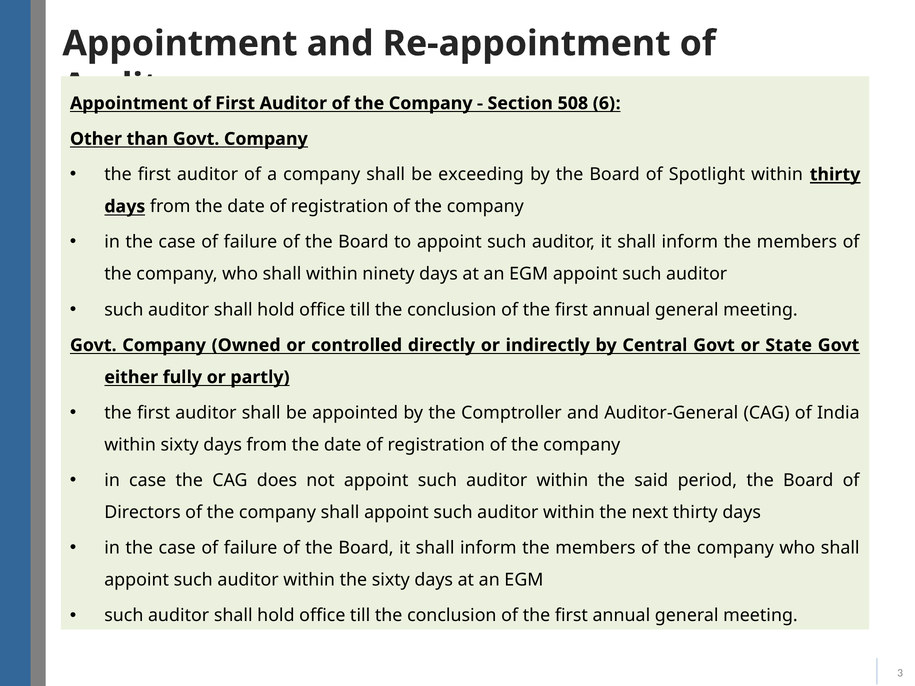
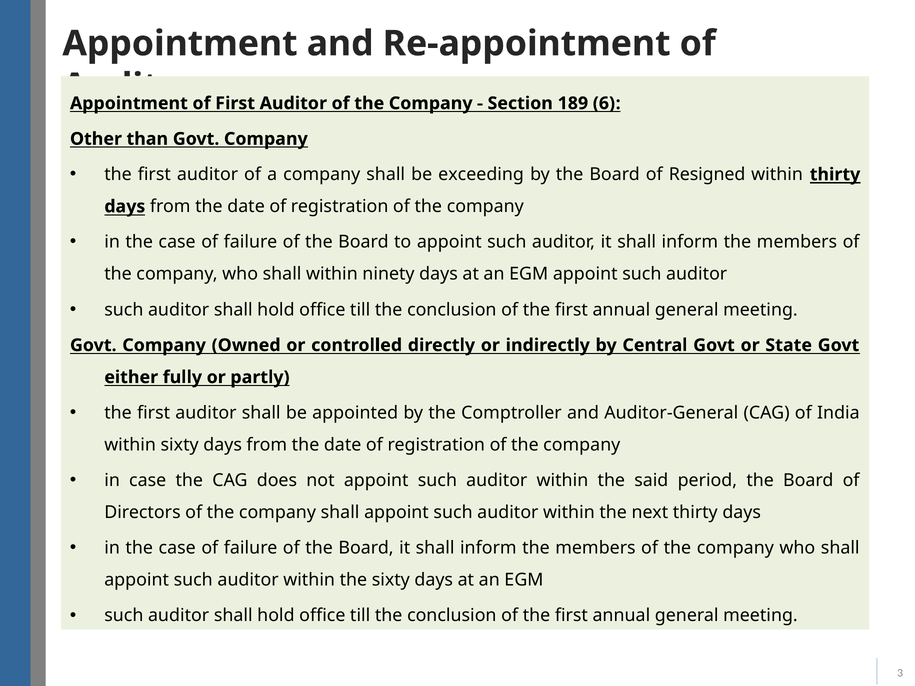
508: 508 -> 189 (573, 103)
Spotlight: Spotlight -> Resigned (707, 175)
